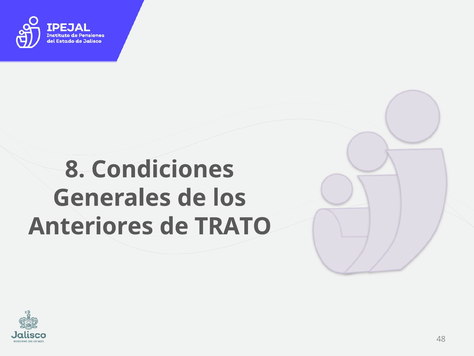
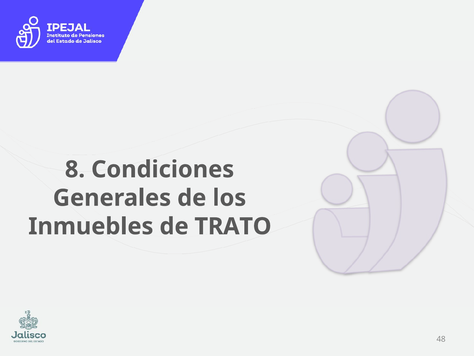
Anteriores: Anteriores -> Inmuebles (91, 226)
